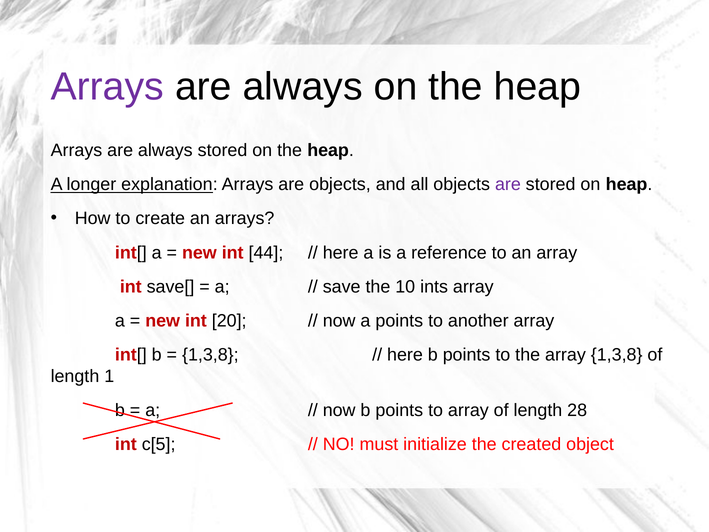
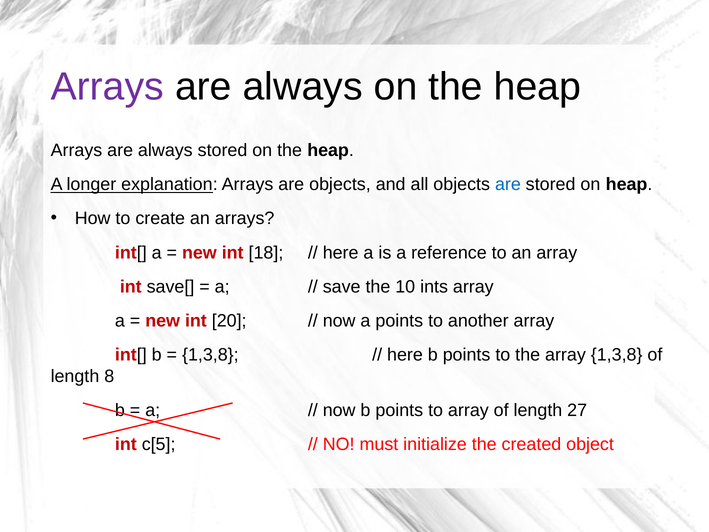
are colour: purple -> blue (508, 184)
44: 44 -> 18 (266, 252)
1: 1 -> 8 (109, 376)
28: 28 -> 27 (577, 410)
